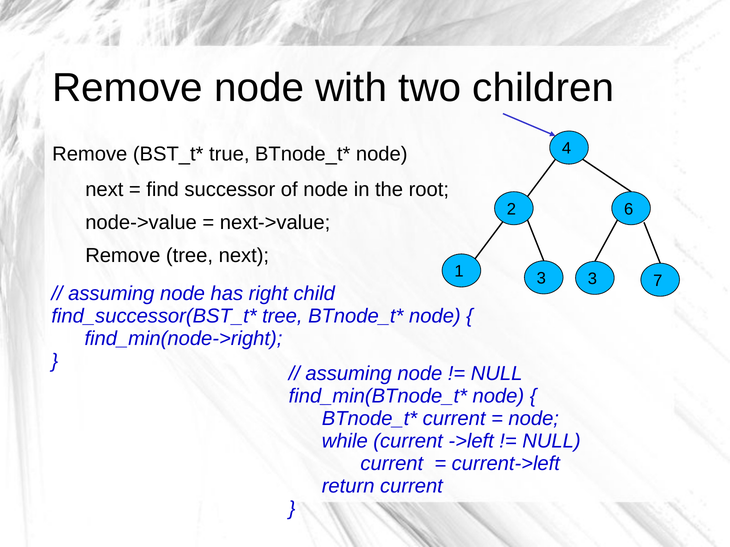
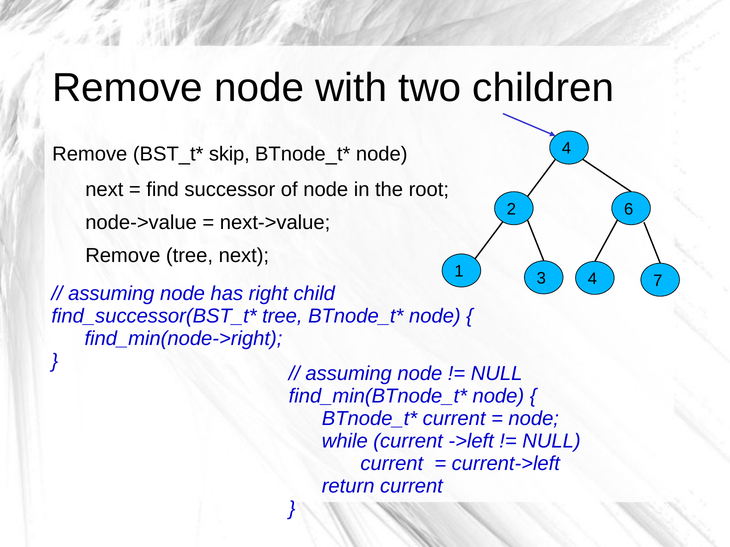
true: true -> skip (229, 154)
3 3: 3 -> 4 (592, 279)
